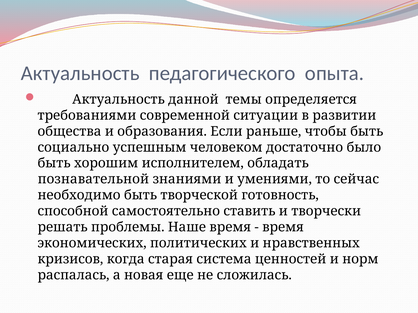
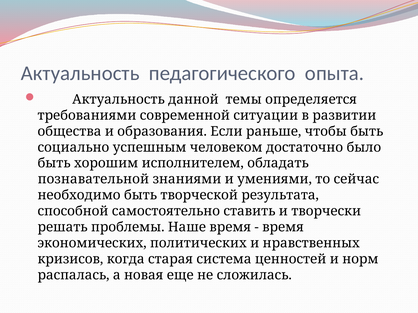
готовность: готовность -> результата (280, 196)
